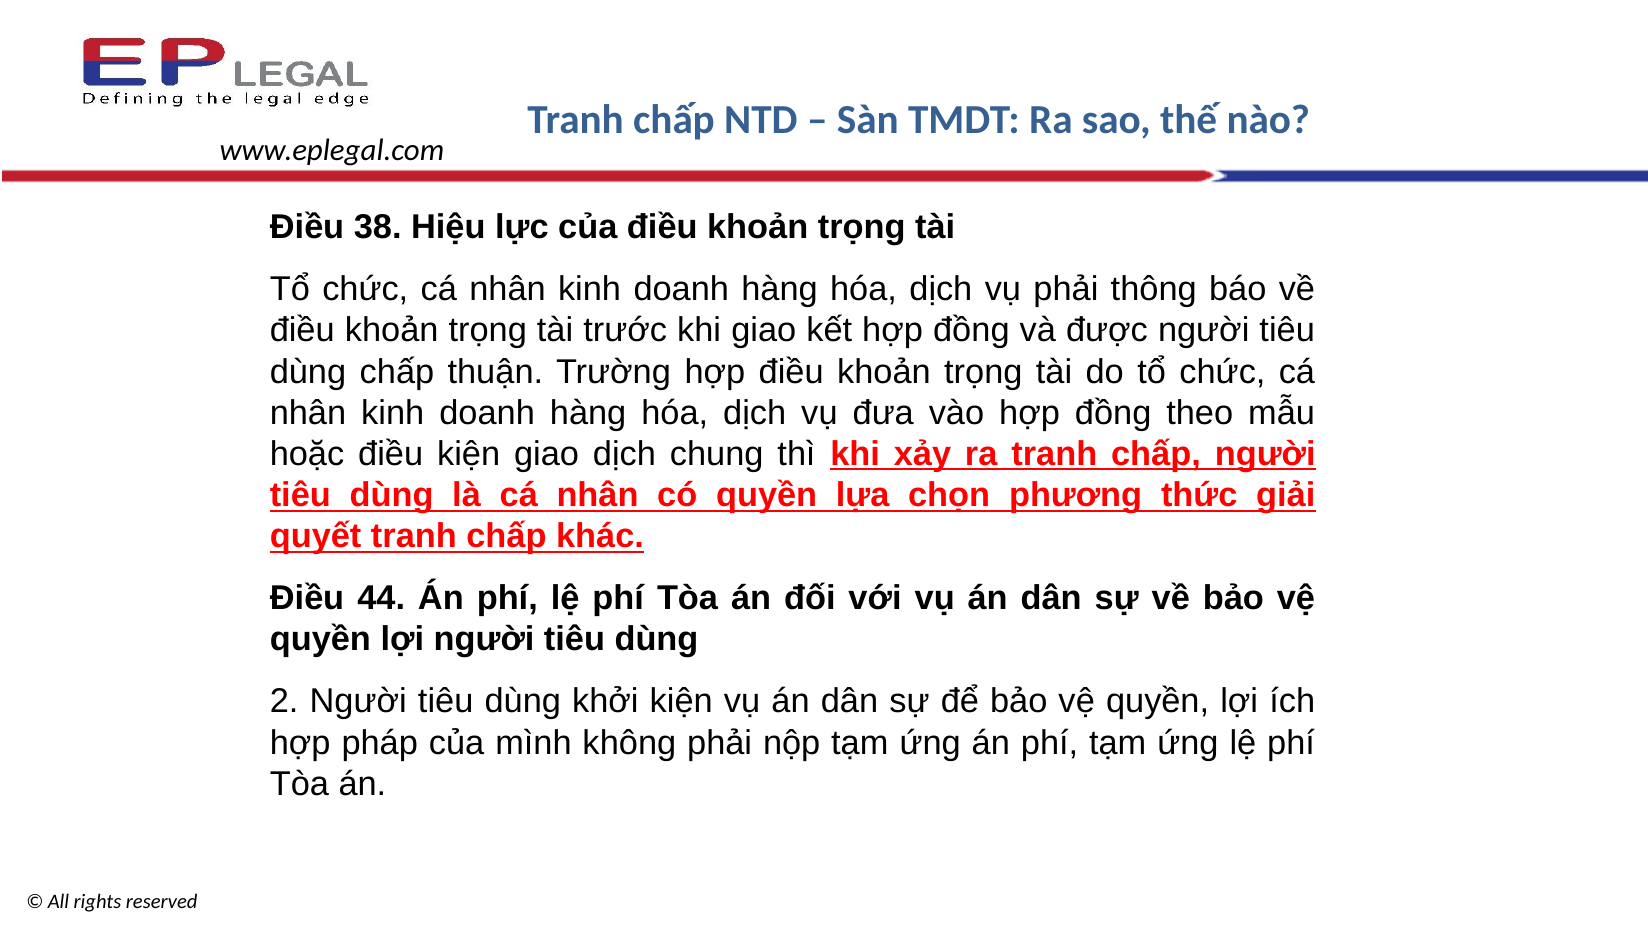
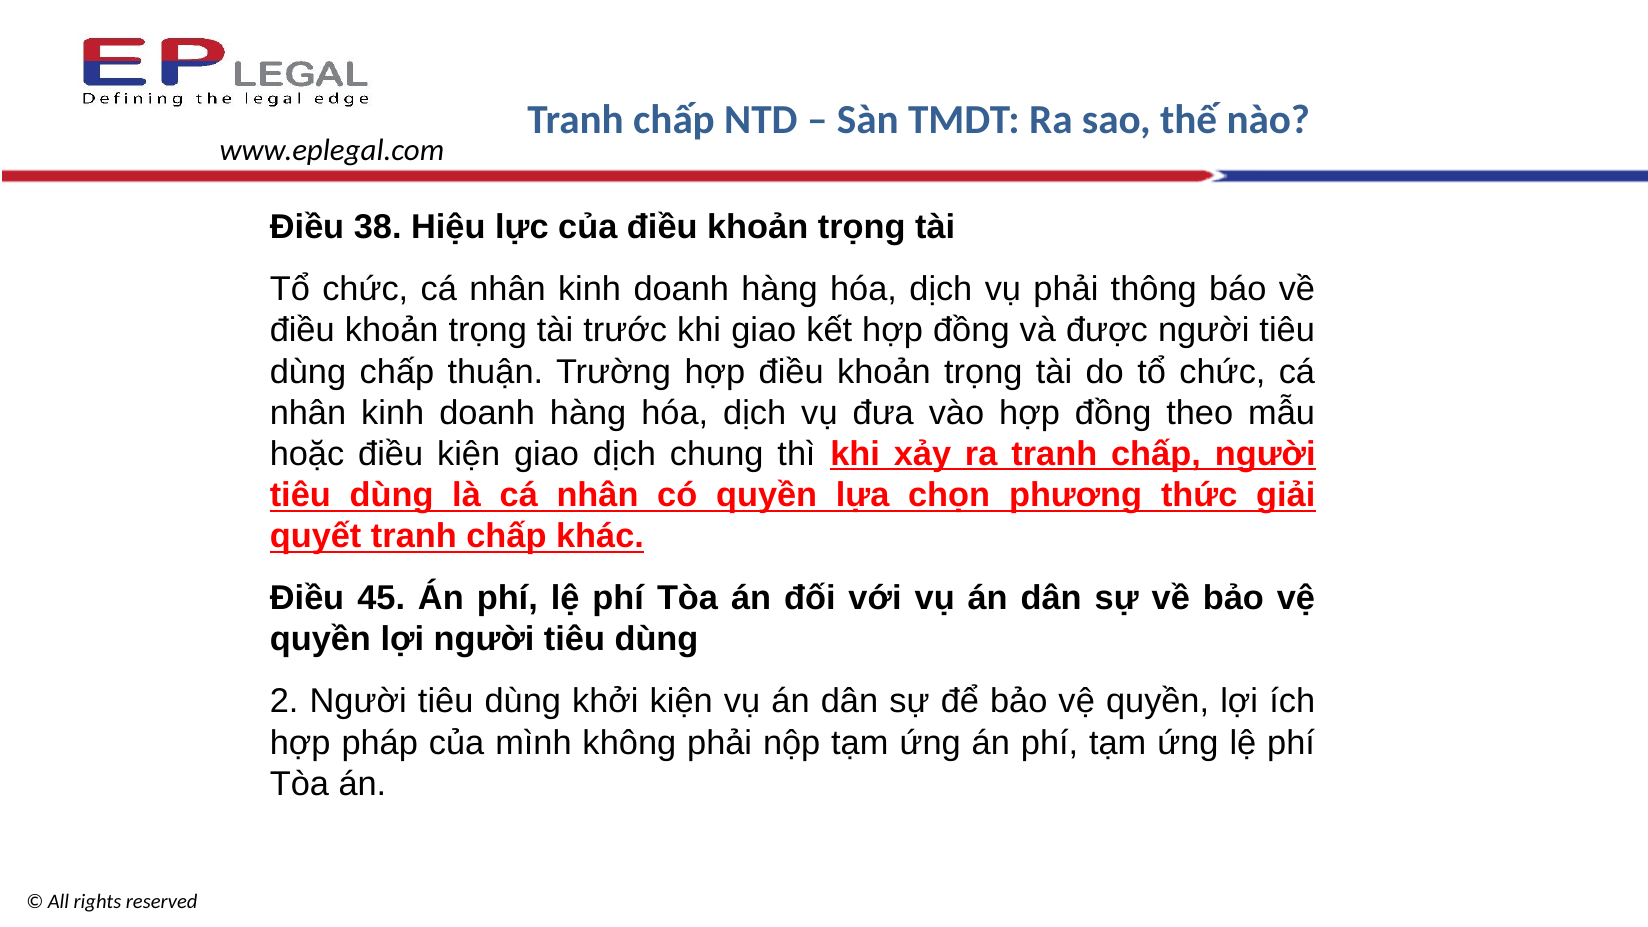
44: 44 -> 45 (381, 598)
